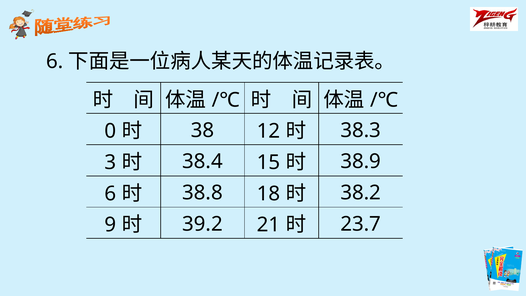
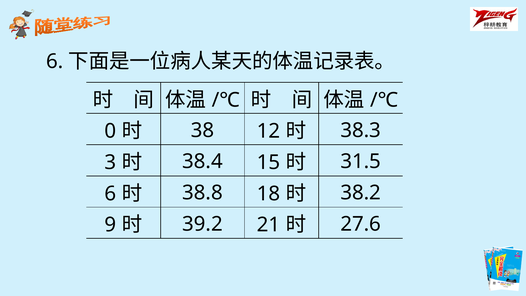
38.9: 38.9 -> 31.5 (361, 161)
23.7: 23.7 -> 27.6 (361, 224)
